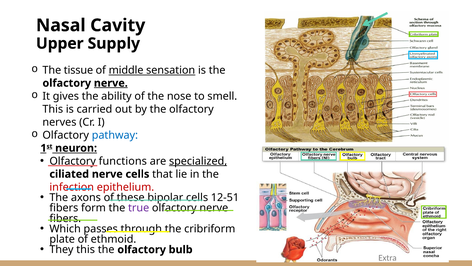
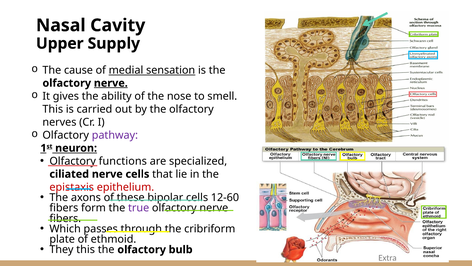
tissue: tissue -> cause (78, 70)
middle: middle -> medial (126, 70)
pathway colour: blue -> purple (115, 135)
specialized underline: present -> none (198, 161)
infection: infection -> epistaxis (72, 187)
12-51: 12-51 -> 12-60 (225, 197)
